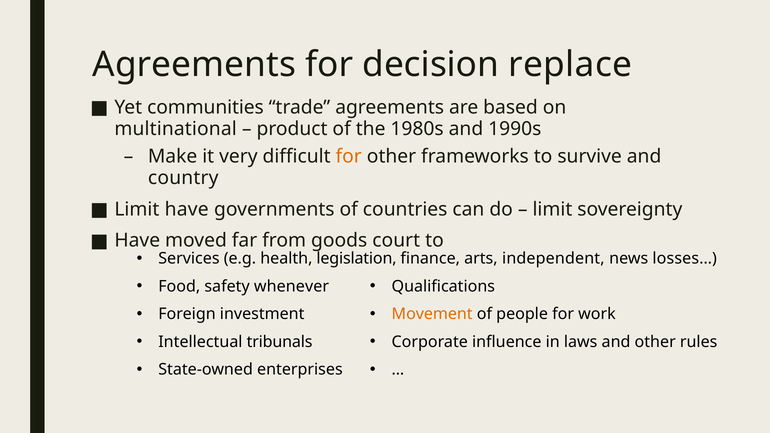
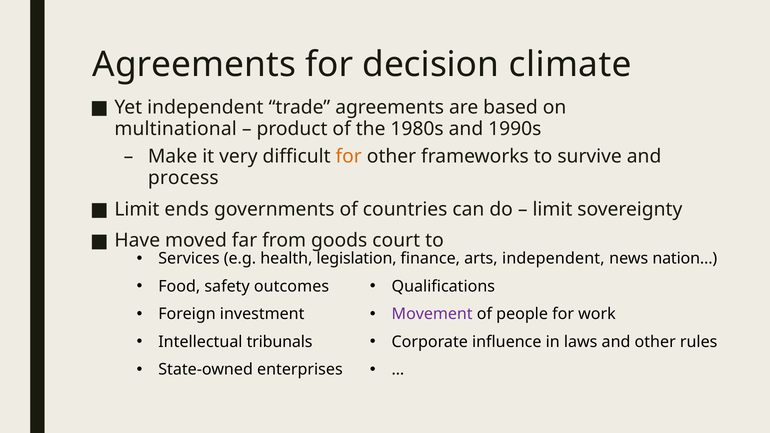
replace: replace -> climate (570, 65)
Yet communities: communities -> independent (205, 107)
country: country -> process (183, 178)
Limit have: have -> ends (187, 209)
losses…: losses… -> nation… (685, 259)
whenever: whenever -> outcomes (291, 286)
Movement colour: orange -> purple (432, 314)
